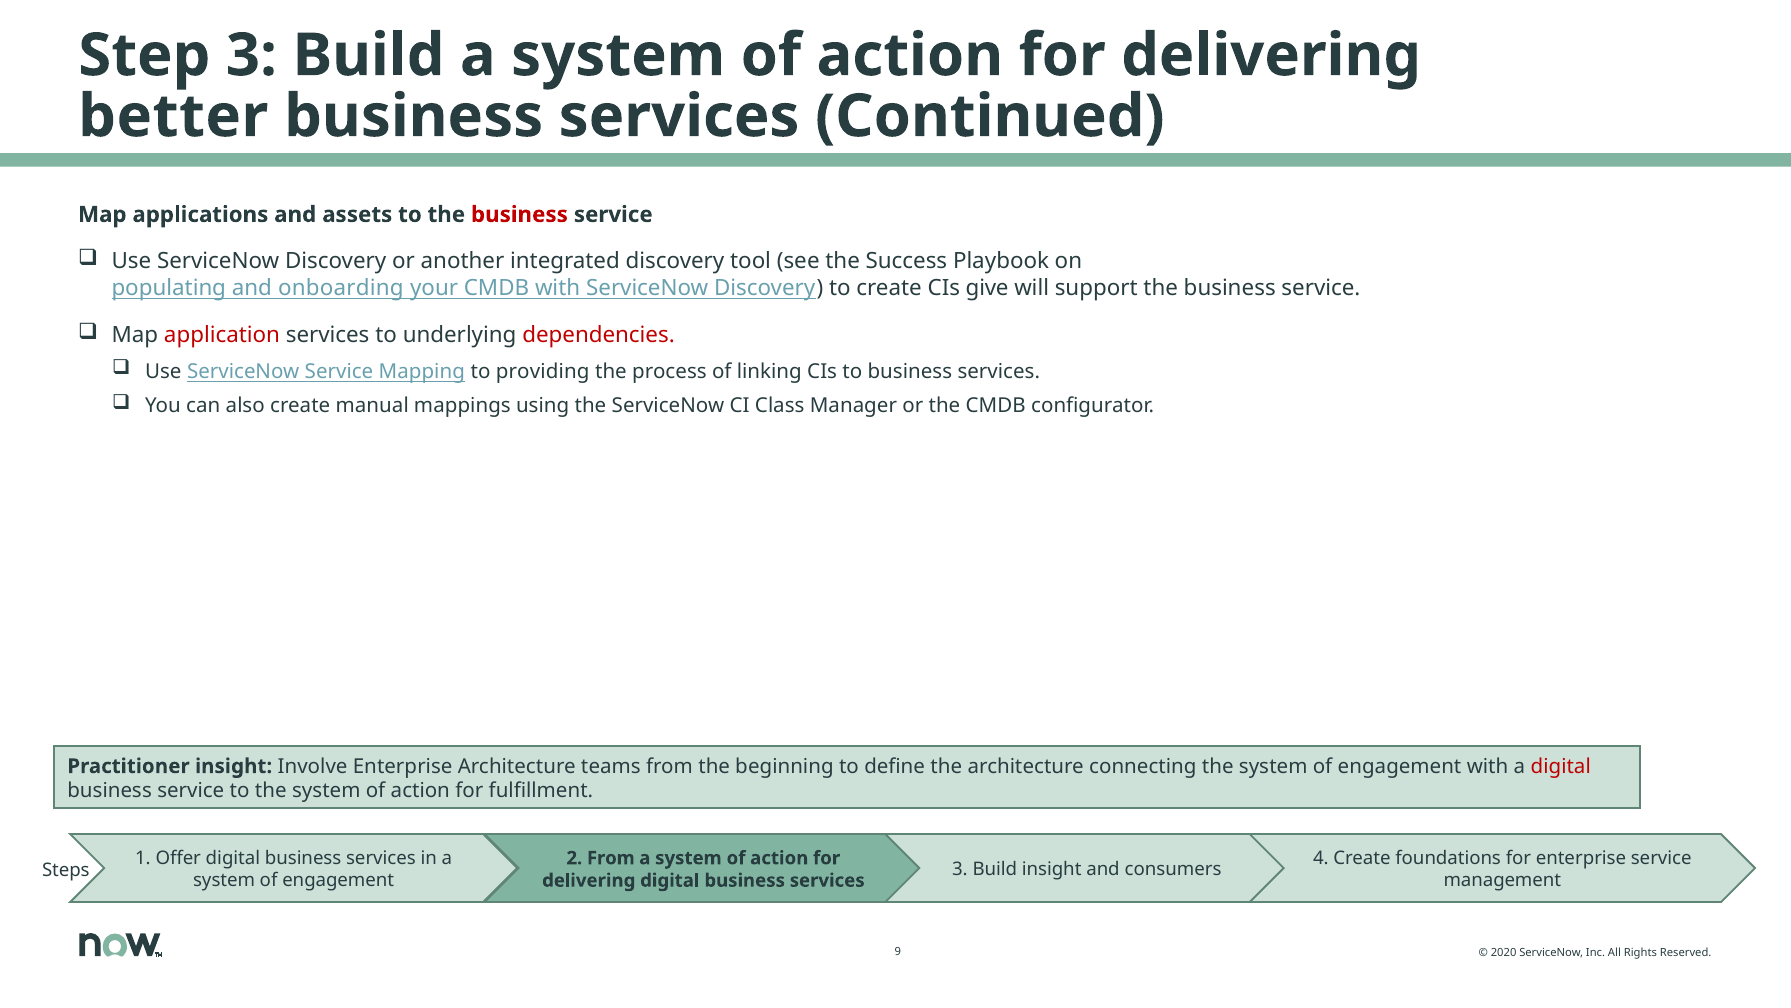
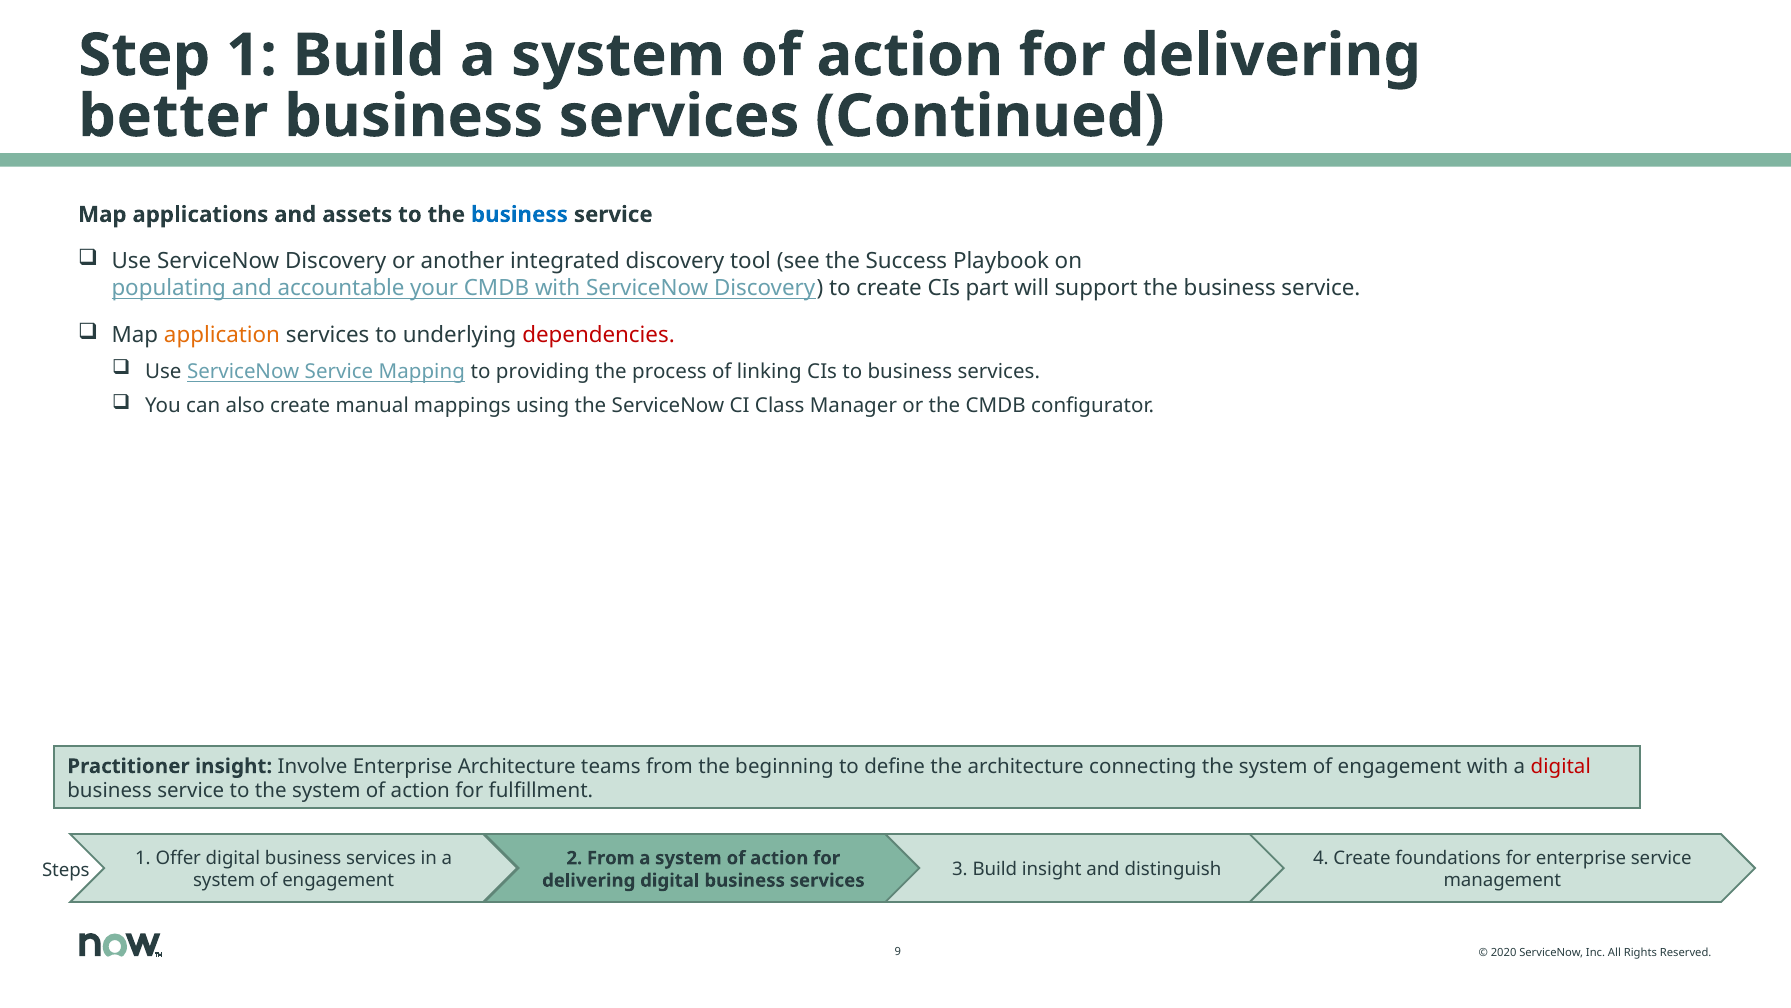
Step 3: 3 -> 1 (251, 56)
business colour: red -> blue (519, 215)
onboarding: onboarding -> accountable (341, 288)
give: give -> part (987, 288)
application colour: red -> orange (222, 335)
consumers: consumers -> distinguish (1173, 869)
